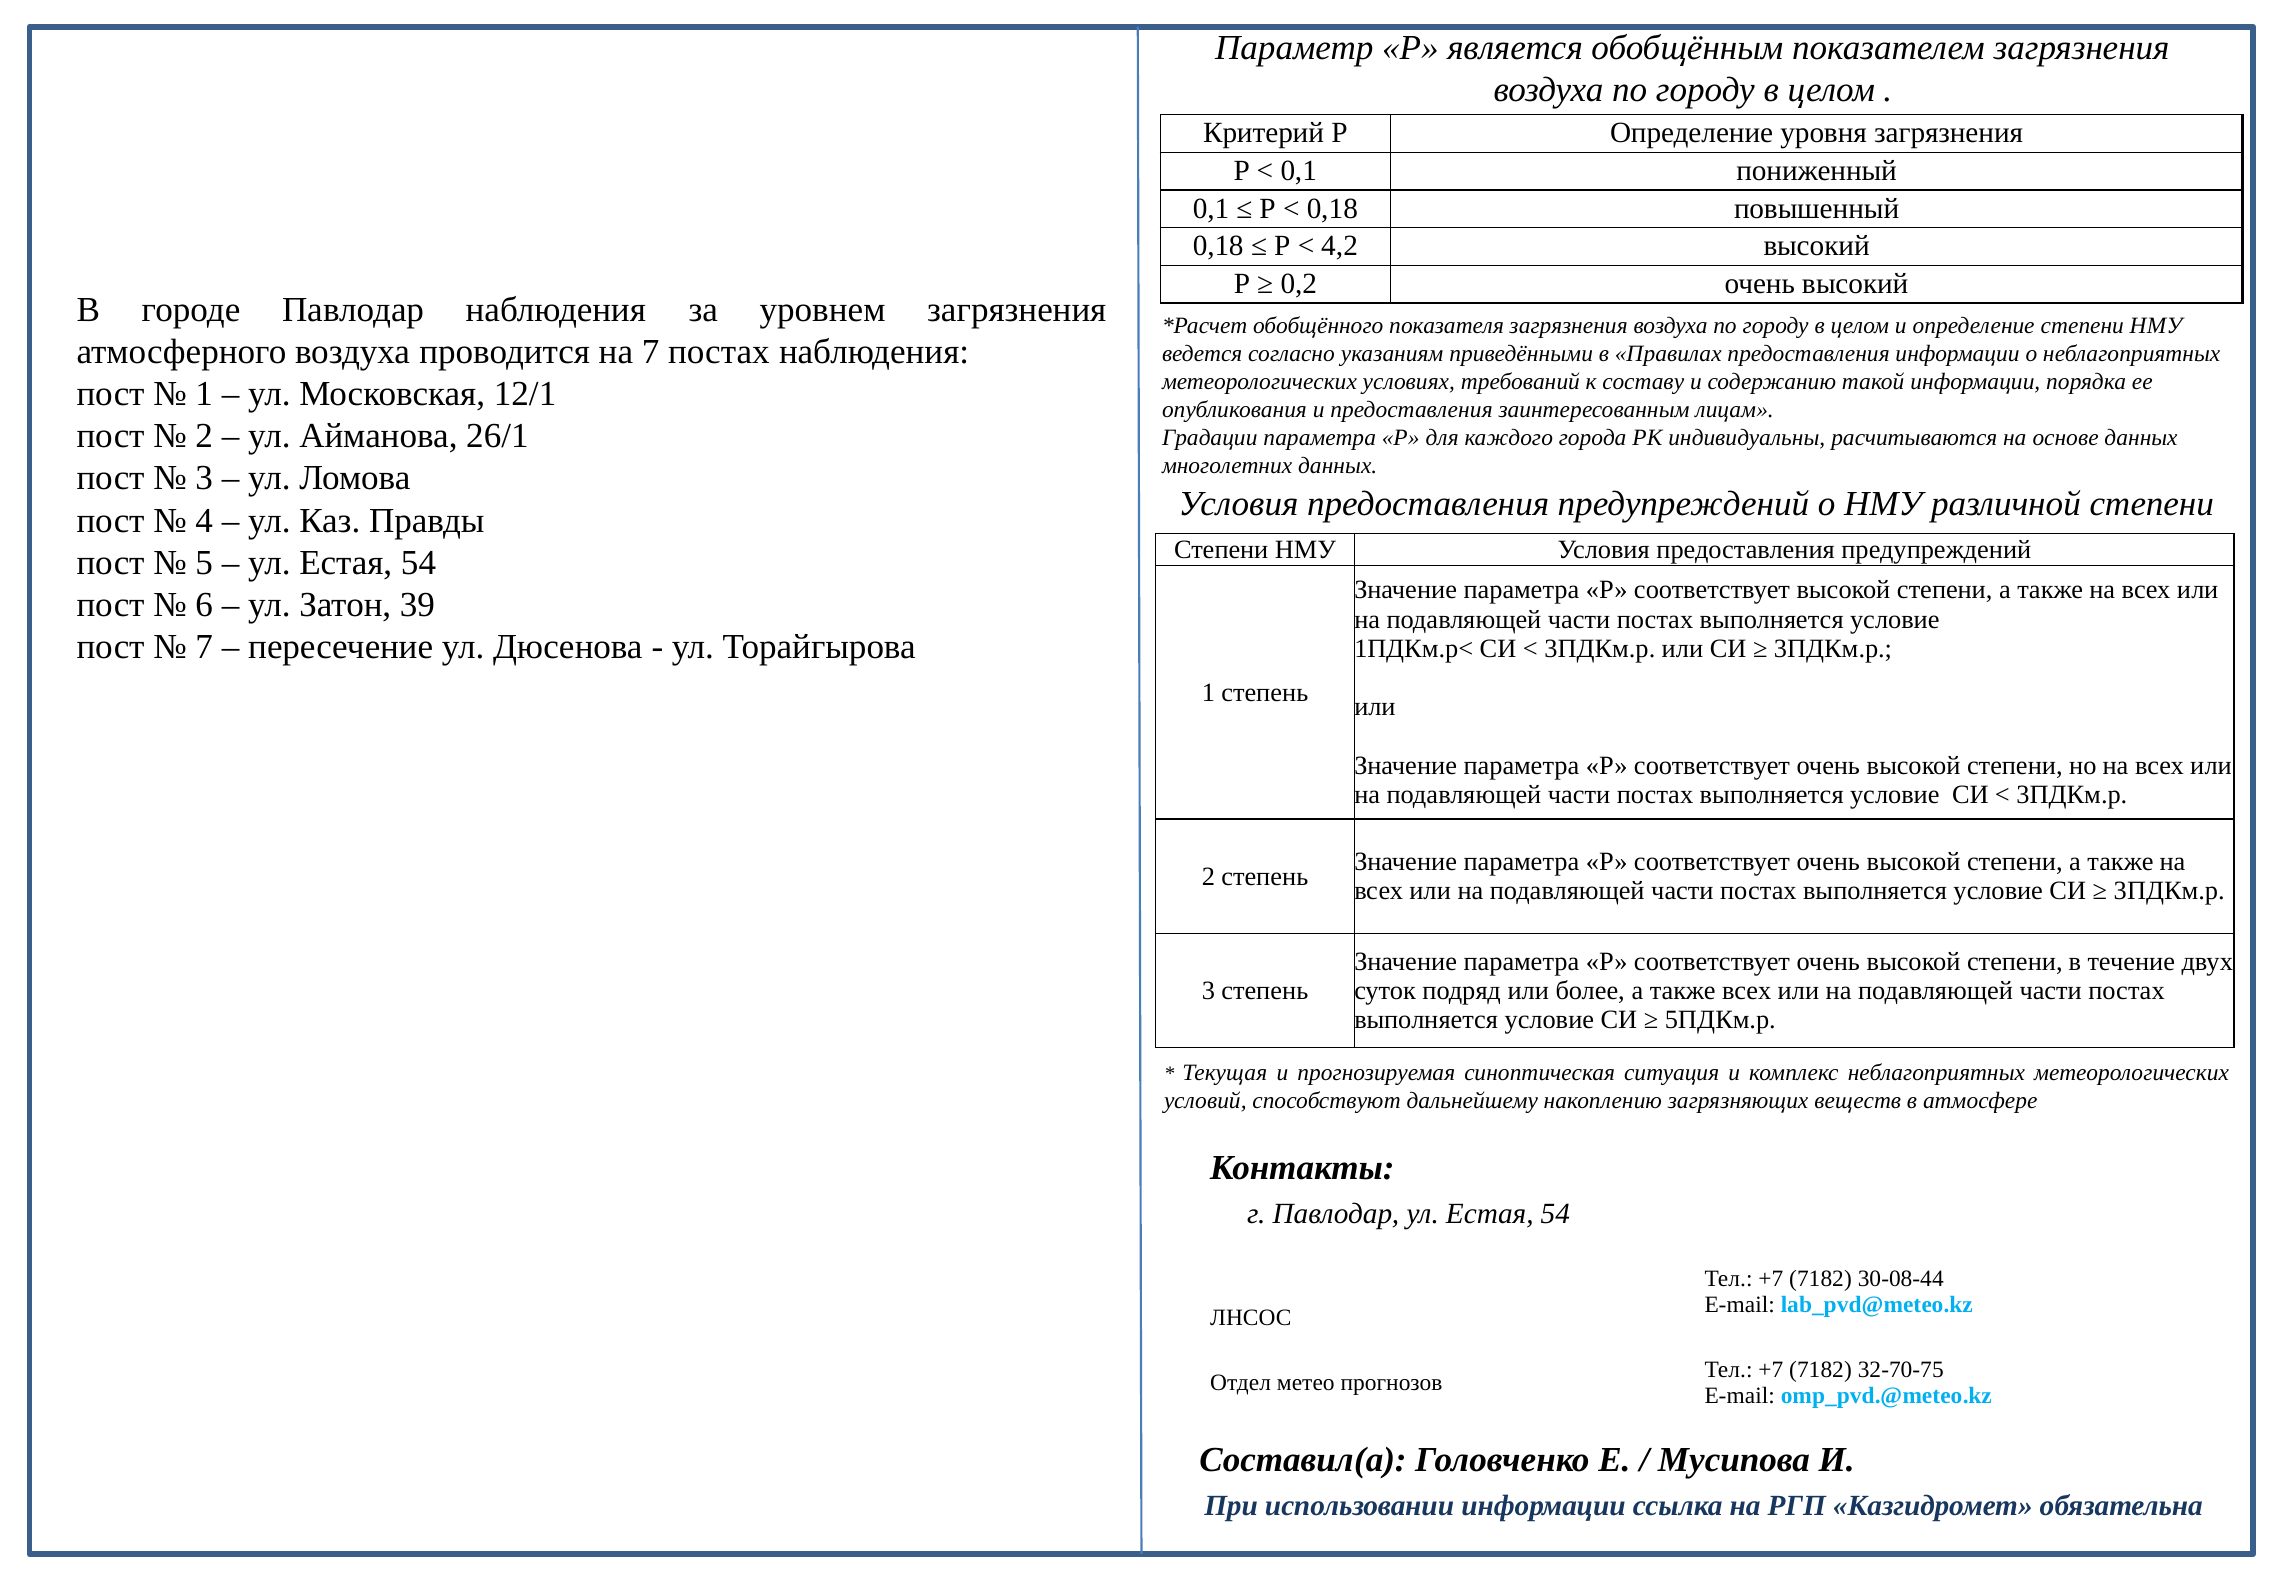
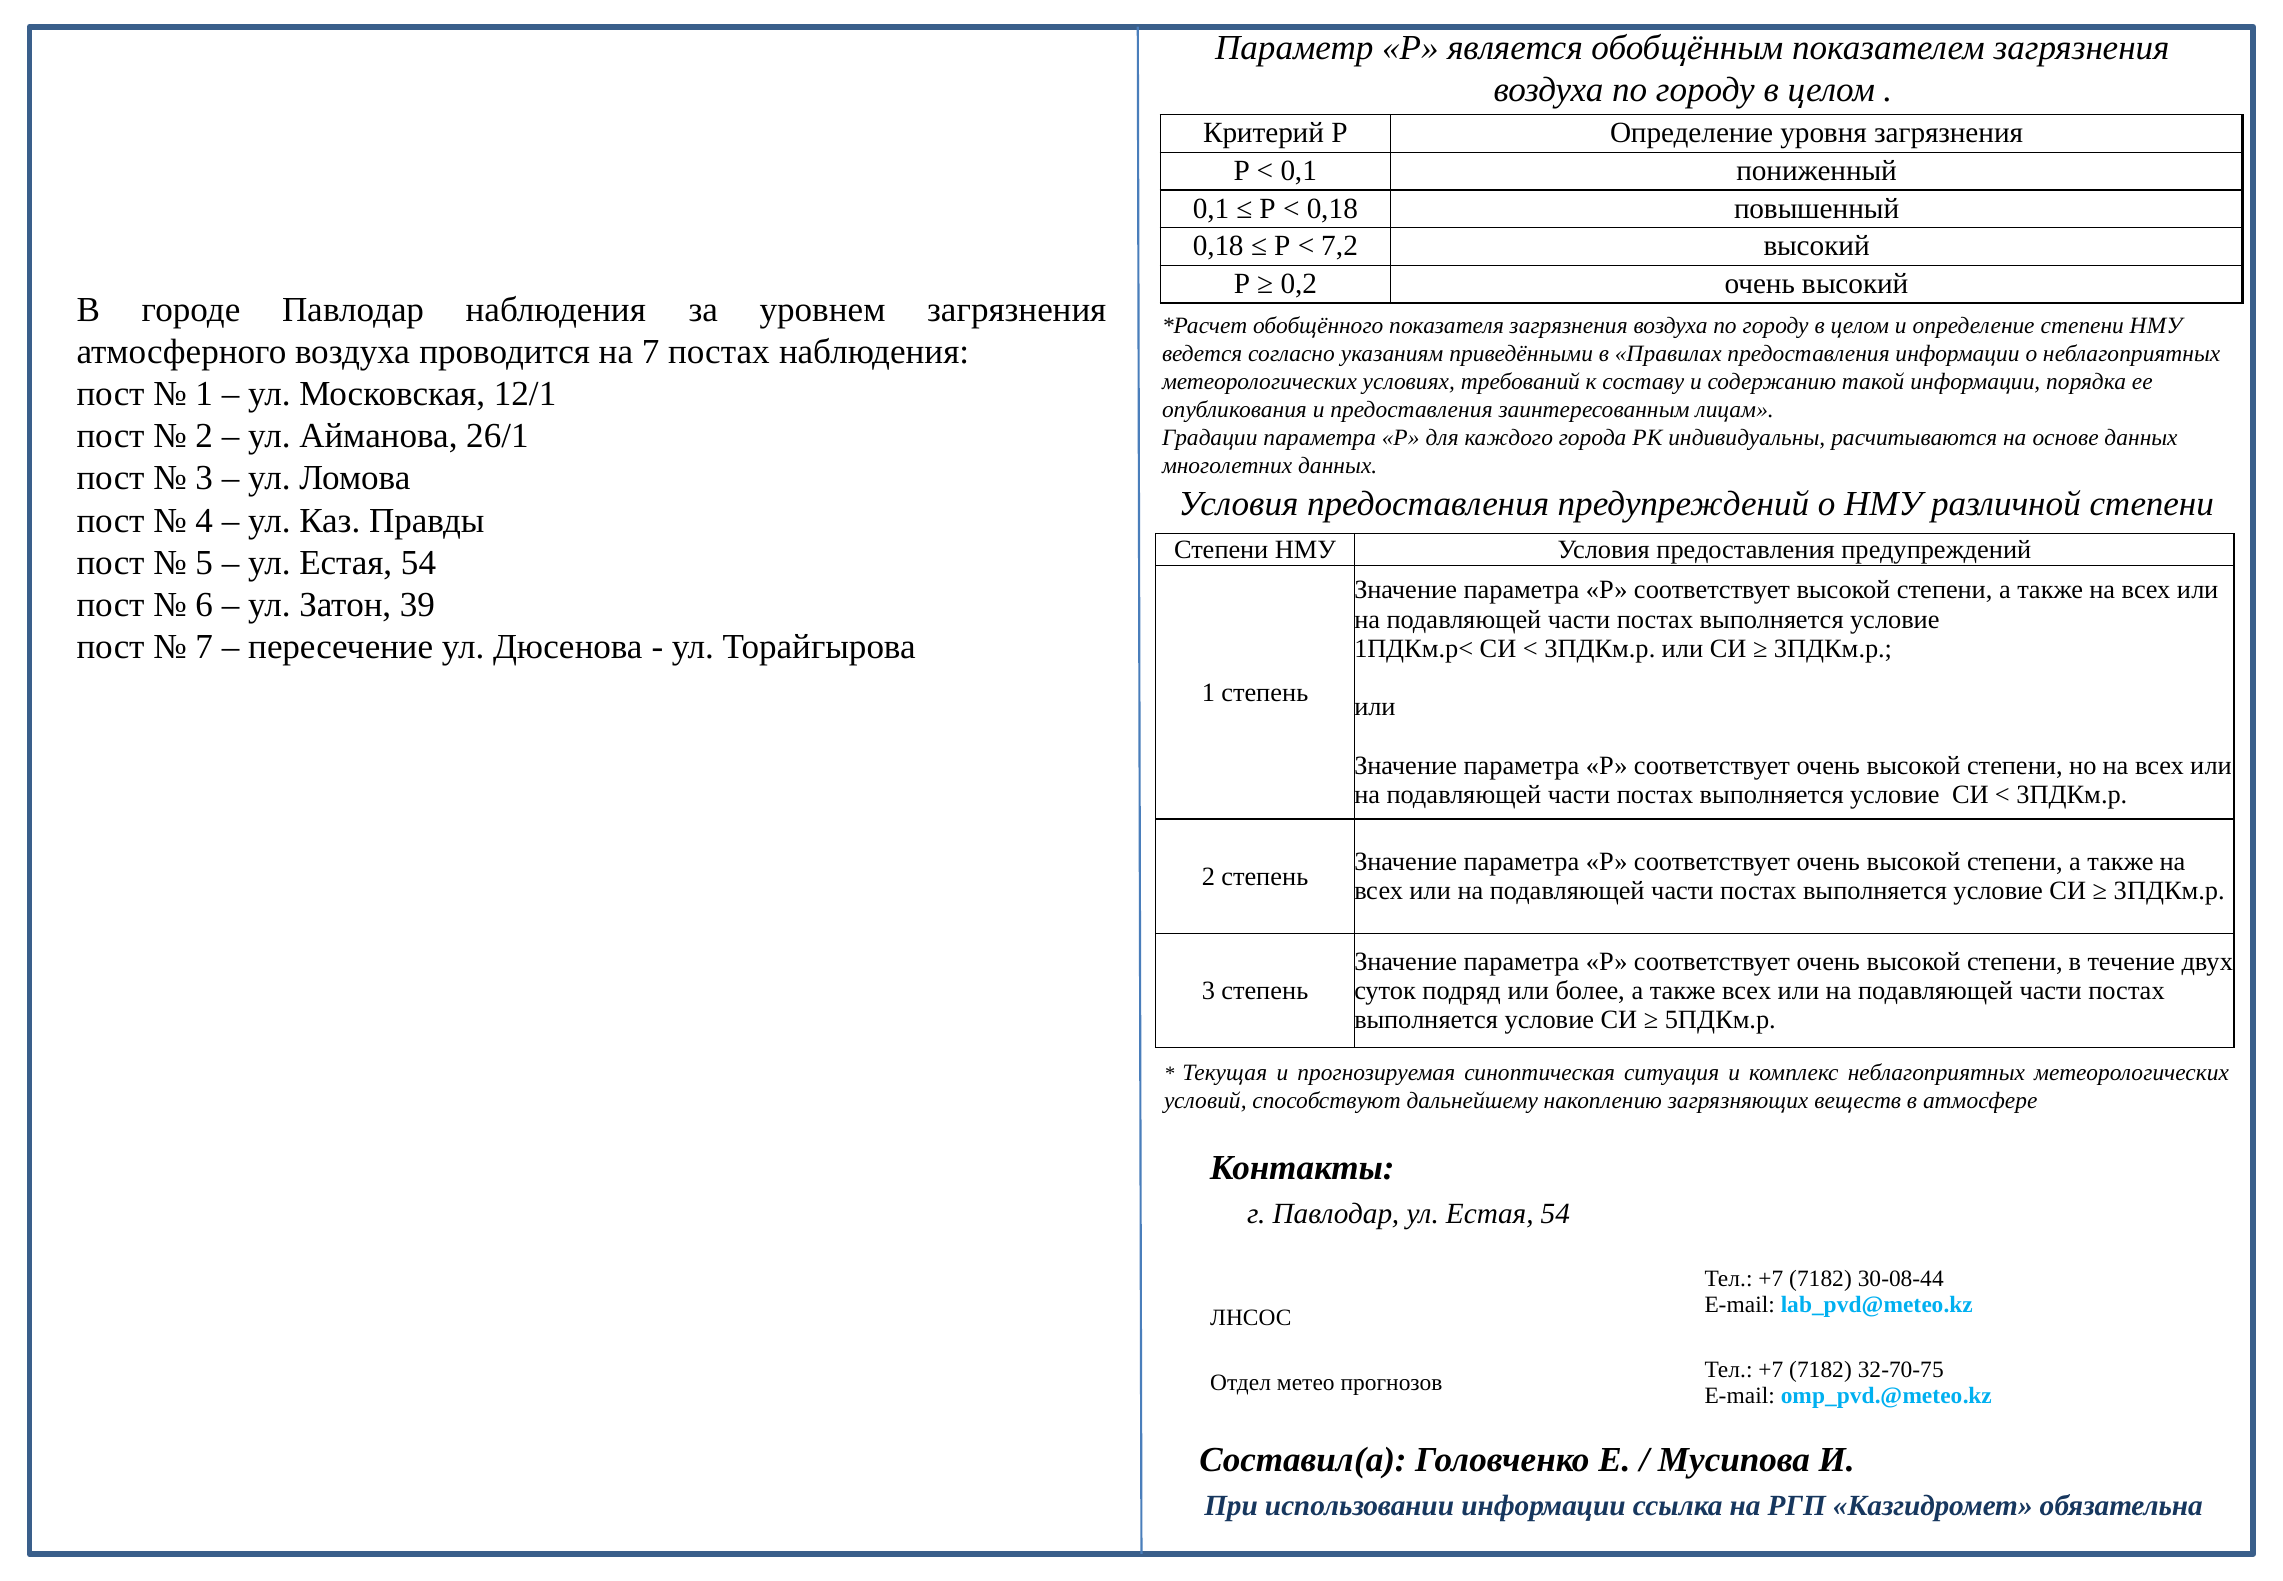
4,2: 4,2 -> 7,2 (1340, 246)
